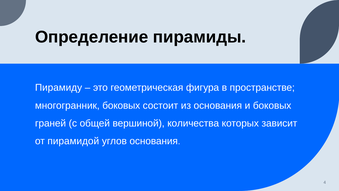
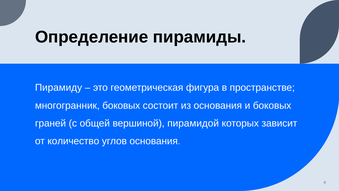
количества: количества -> пирамидой (193, 123)
пирамидой: пирамидой -> количество (73, 141)
